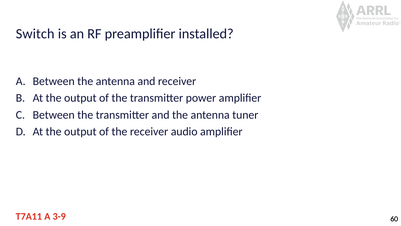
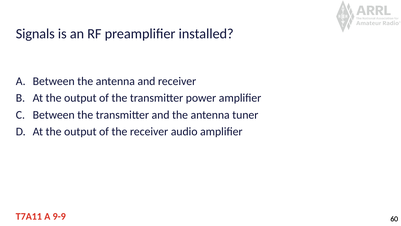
Switch: Switch -> Signals (35, 34)
3-9: 3-9 -> 9-9 (59, 216)
